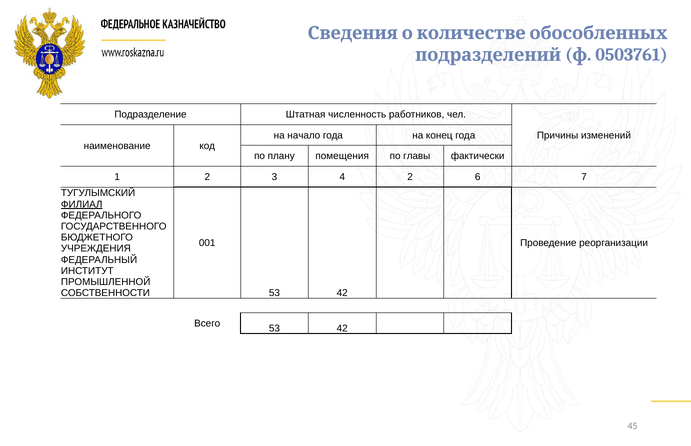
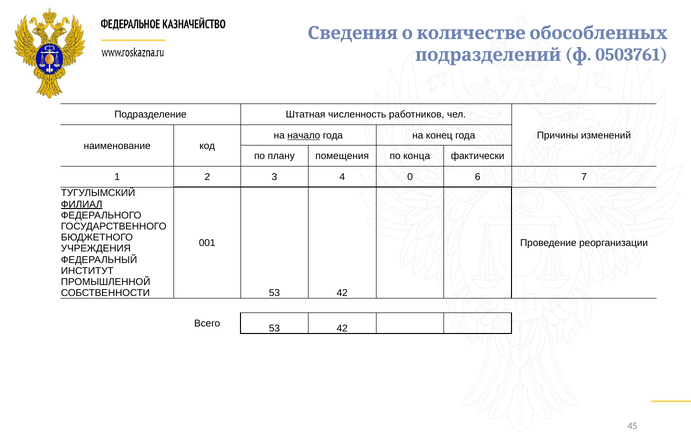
начало underline: none -> present (304, 135)
главы: главы -> конца (417, 156)
4 2: 2 -> 0 (410, 177)
